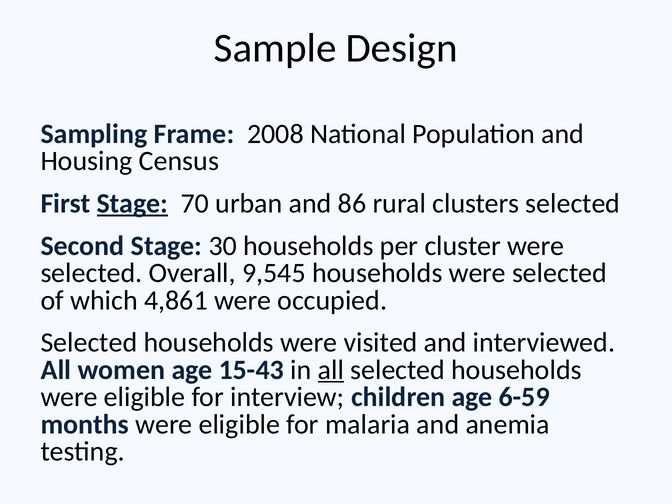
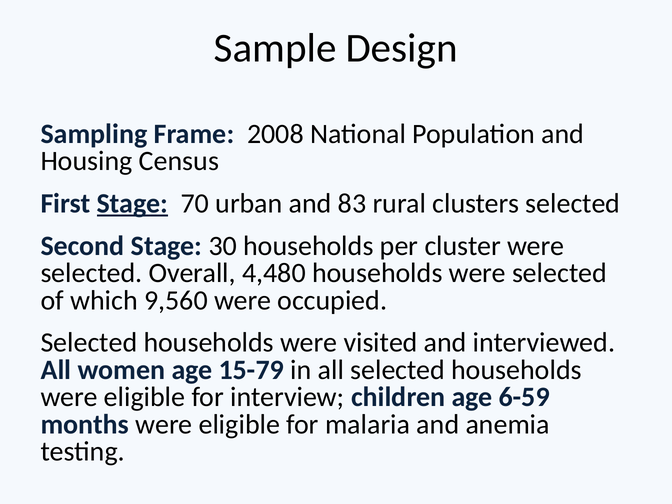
86: 86 -> 83 (352, 204)
9,545: 9,545 -> 4,480 (274, 273)
4,861: 4,861 -> 9,560 (176, 300)
15-43: 15-43 -> 15-79 (251, 370)
all underline: present -> none (331, 370)
